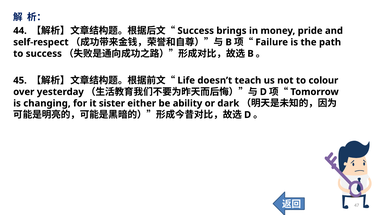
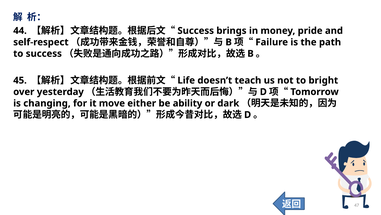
colour: colour -> bright (323, 80)
sister: sister -> move (112, 103)
